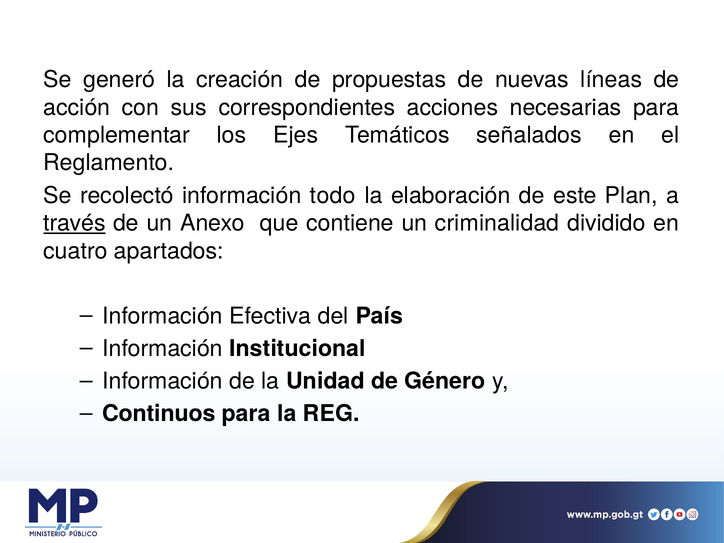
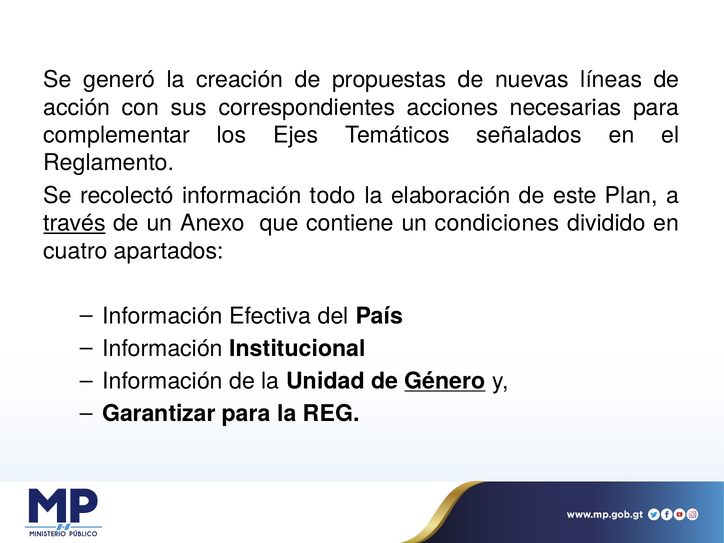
criminalidad: criminalidad -> condiciones (497, 223)
Género underline: none -> present (445, 381)
Continuos: Continuos -> Garantizar (159, 414)
